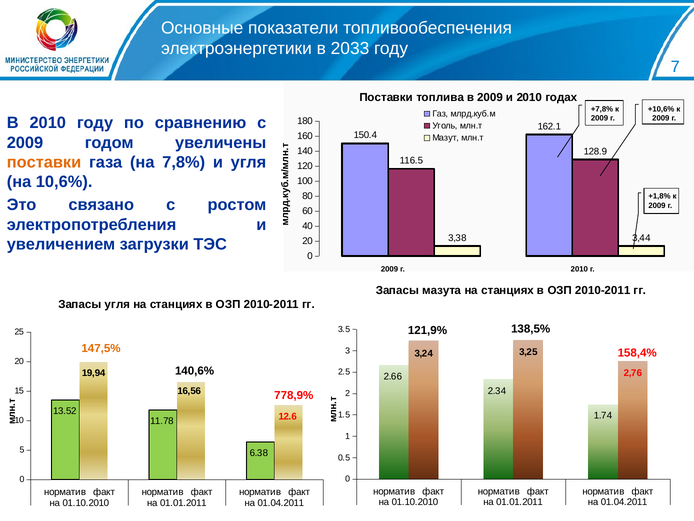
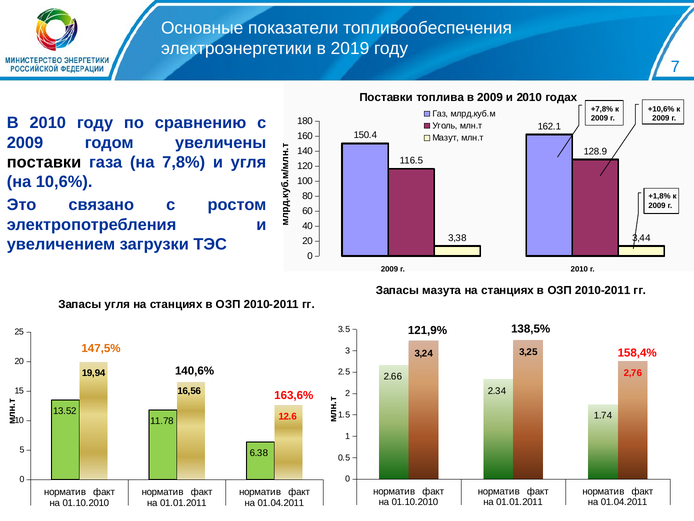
2033: 2033 -> 2019 (350, 49)
поставки colour: orange -> black (44, 162)
778,9%: 778,9% -> 163,6% (294, 395)
